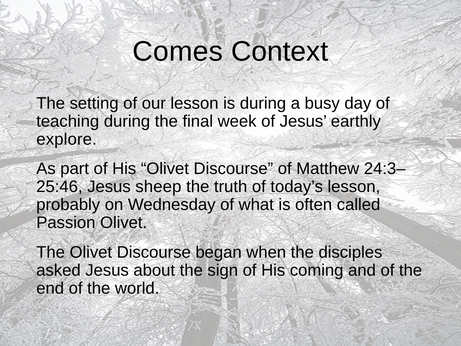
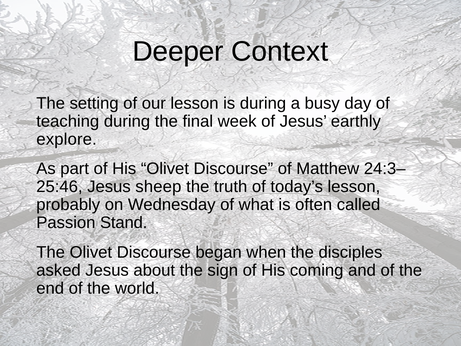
Comes: Comes -> Deeper (178, 52)
Passion Olivet: Olivet -> Stand (124, 223)
